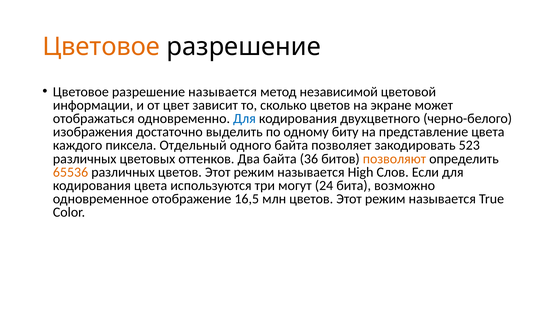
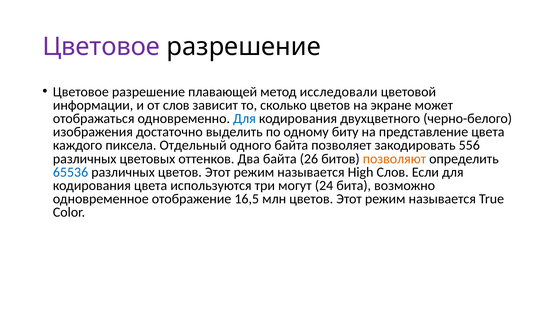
Цветовое colour: orange -> purple (101, 47)
разрешение называется: называется -> плавающей (223, 92)
независимой: независимой -> исследовали (339, 92)
от цвет: цвет -> слов (176, 105)
523: 523 -> 556 (469, 145)
36: 36 -> 26 (309, 158)
65536 colour: orange -> blue (71, 172)
